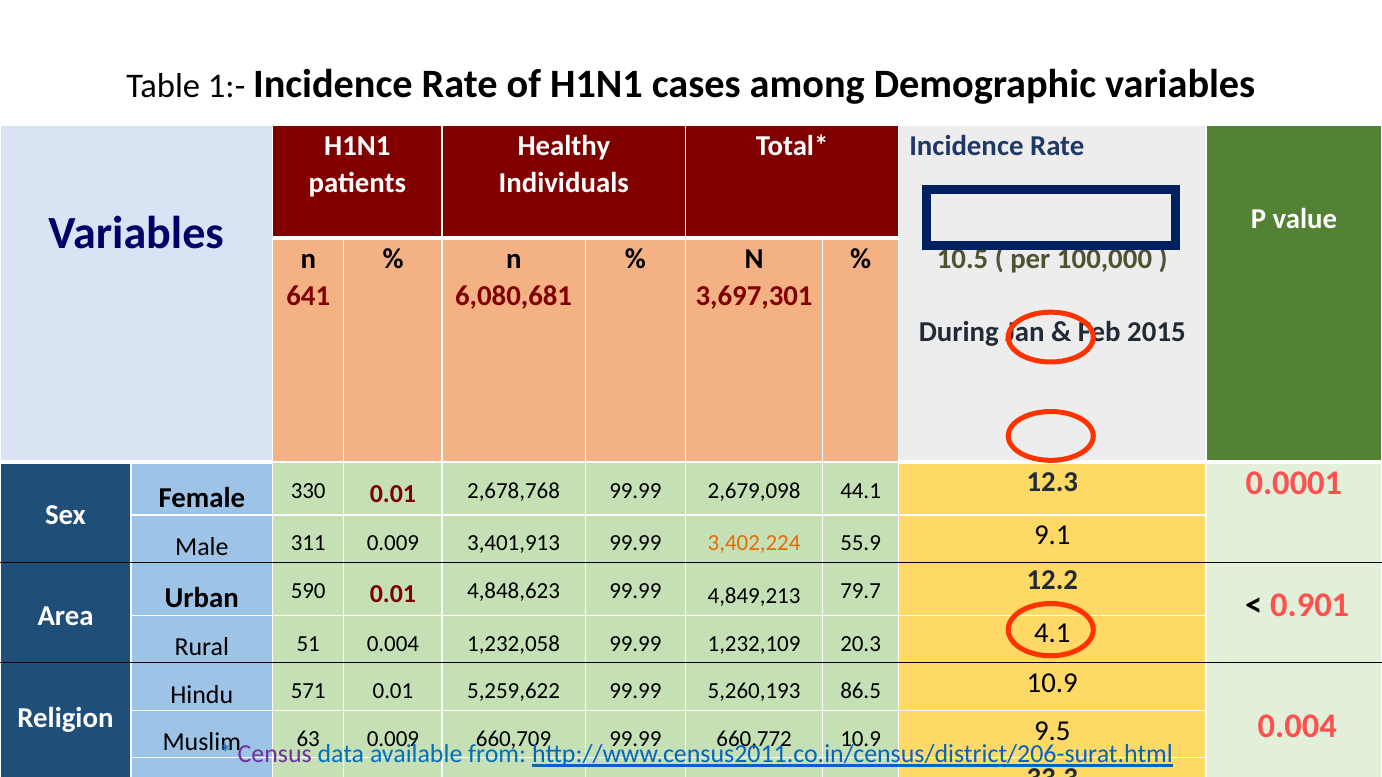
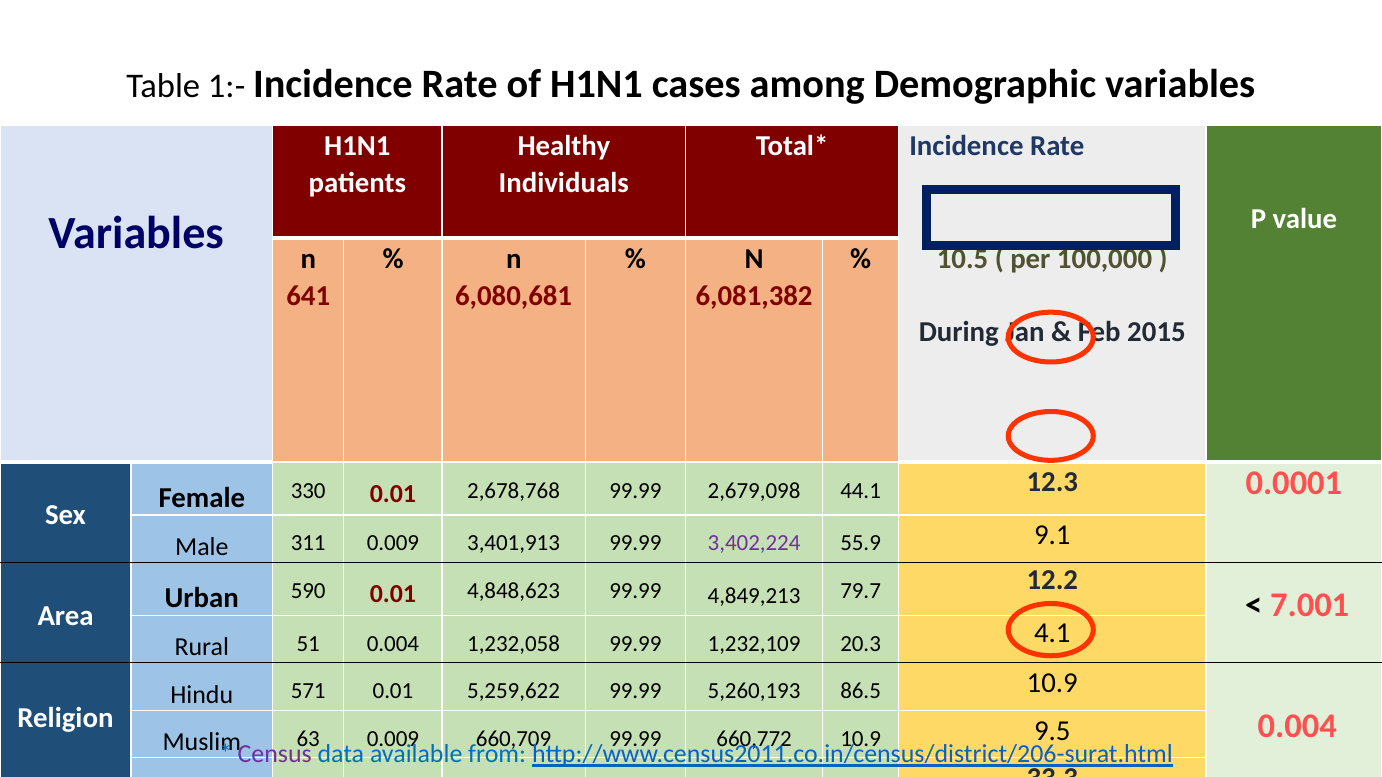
3,697,301: 3,697,301 -> 6,081,382 (754, 297)
3,402,224 colour: orange -> purple (754, 544)
0.901: 0.901 -> 7.001 (1310, 605)
